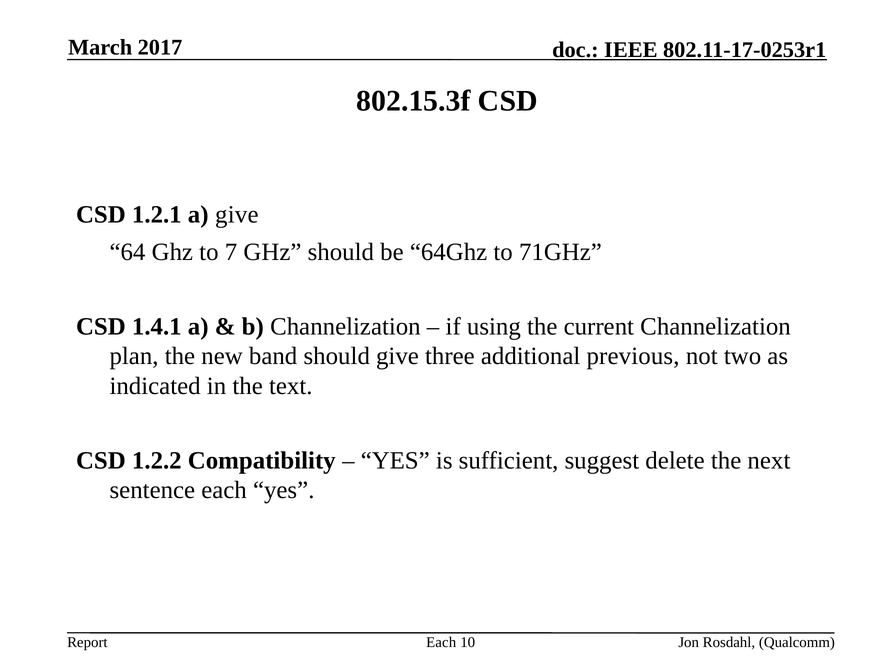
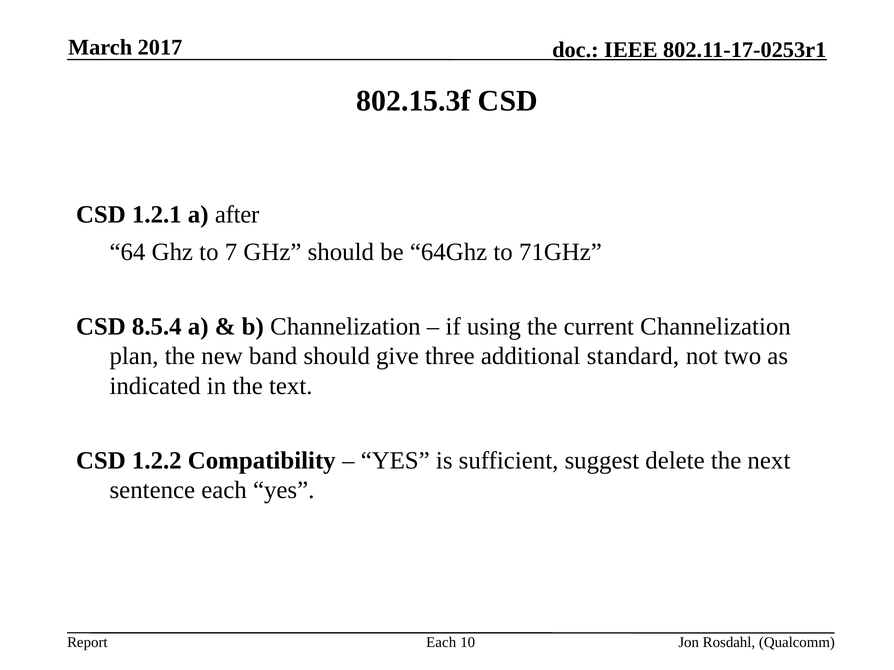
a give: give -> after (237, 215)
1.4.1: 1.4.1 -> 8.5.4 (157, 327)
previous: previous -> standard (633, 356)
